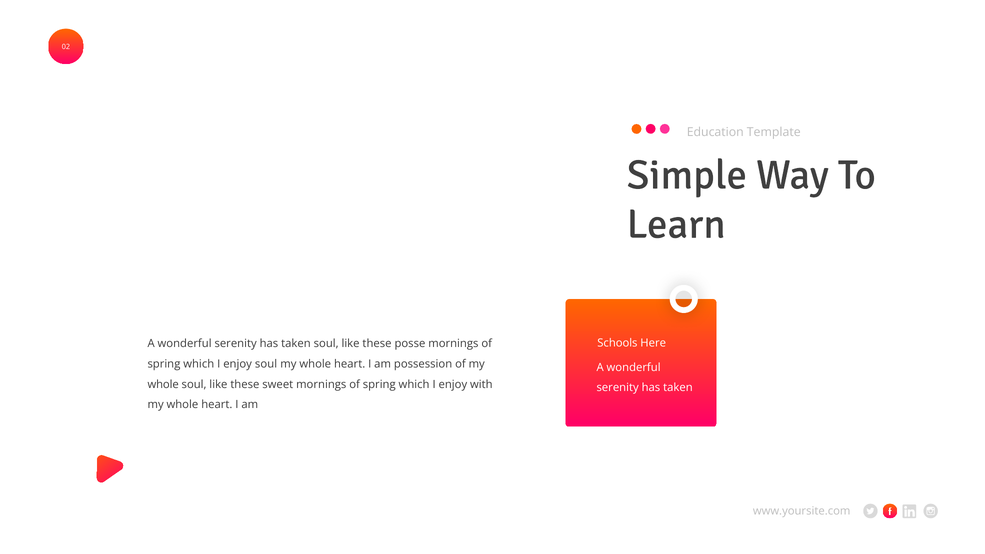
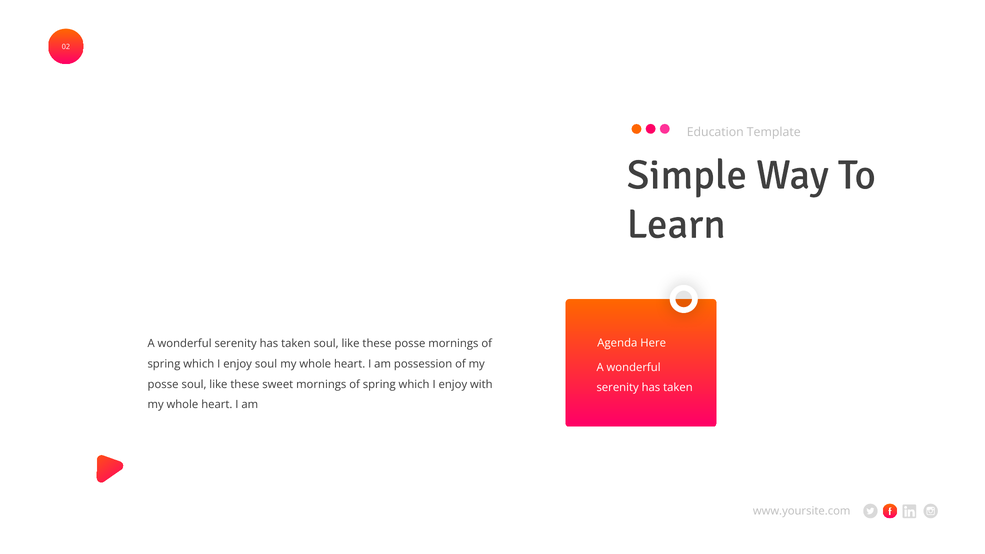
Schools: Schools -> Agenda (617, 343)
whole: whole -> posse (163, 384)
